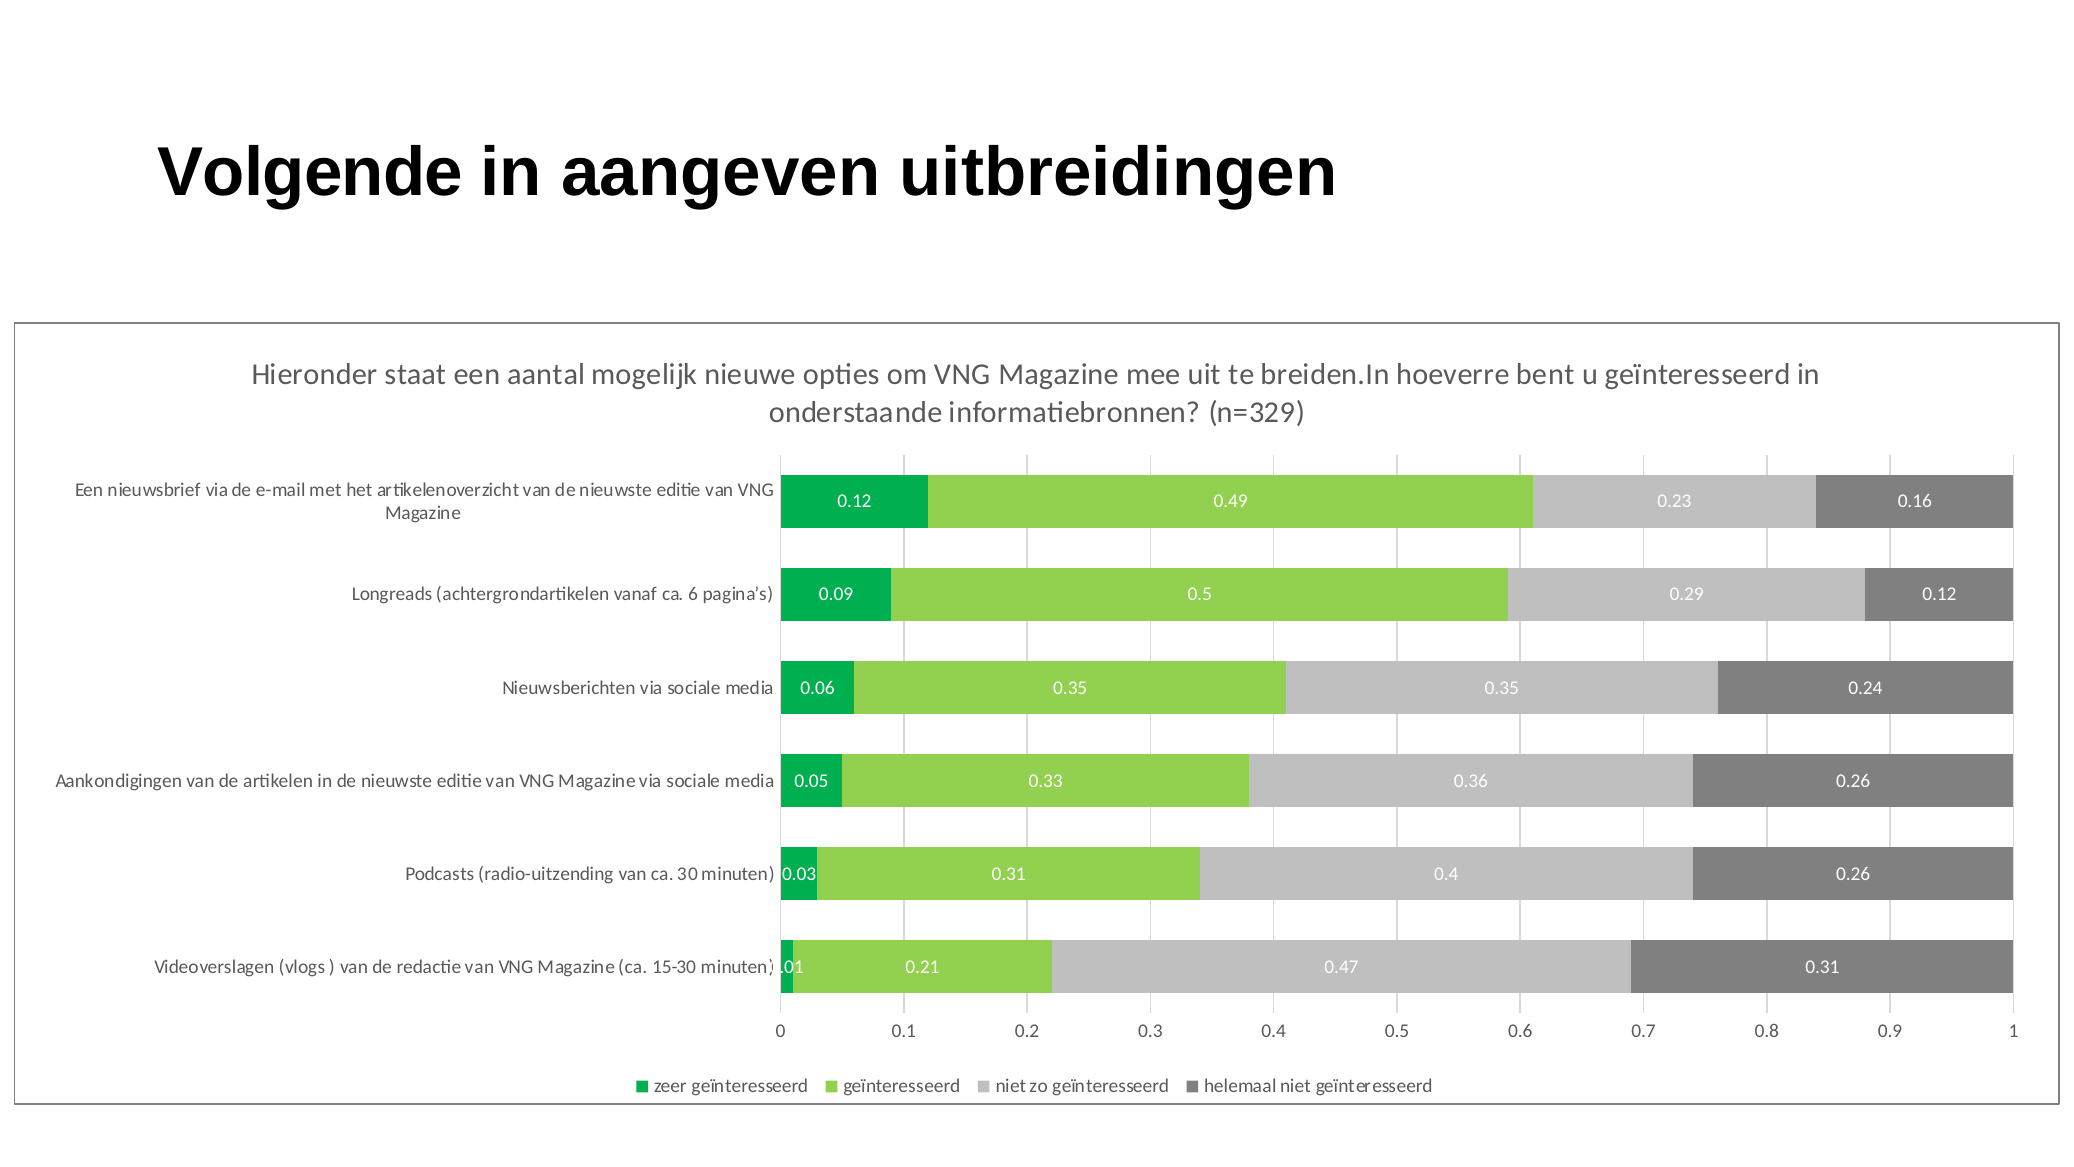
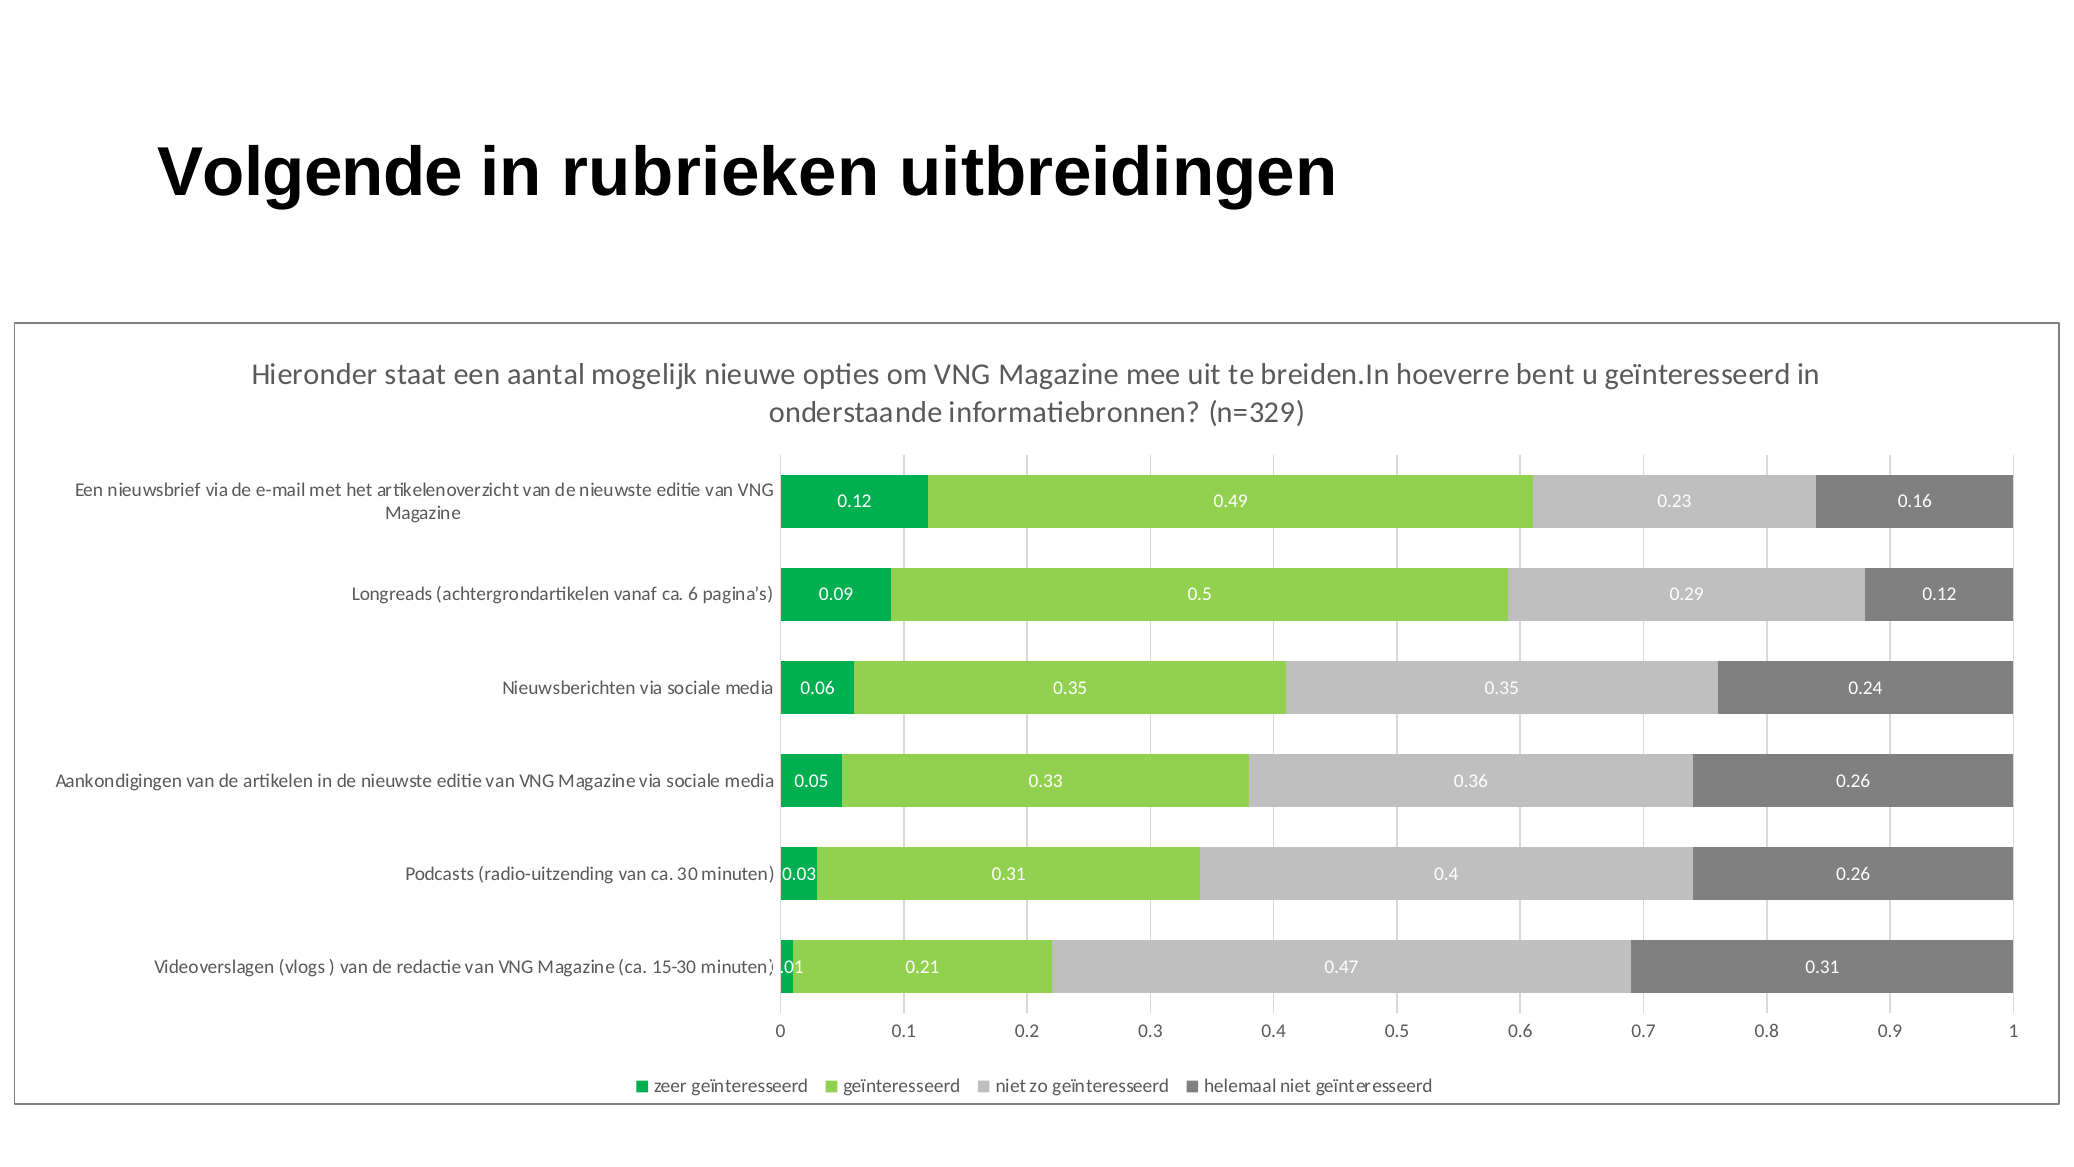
aangeven: aangeven -> rubrieken (721, 173)
